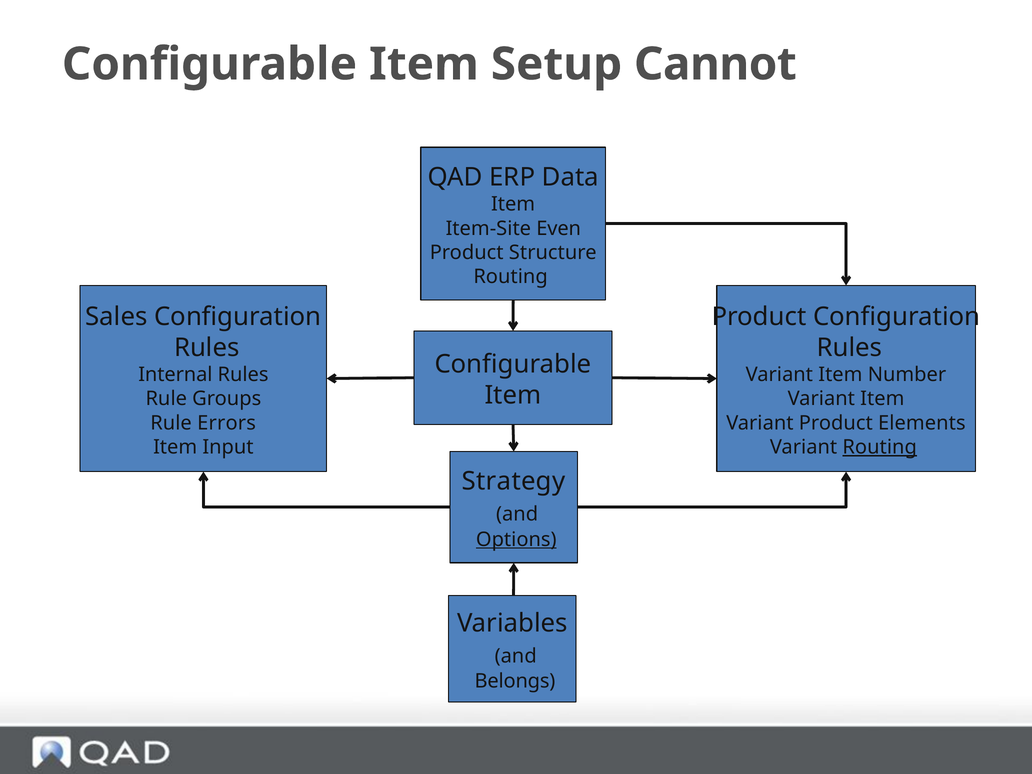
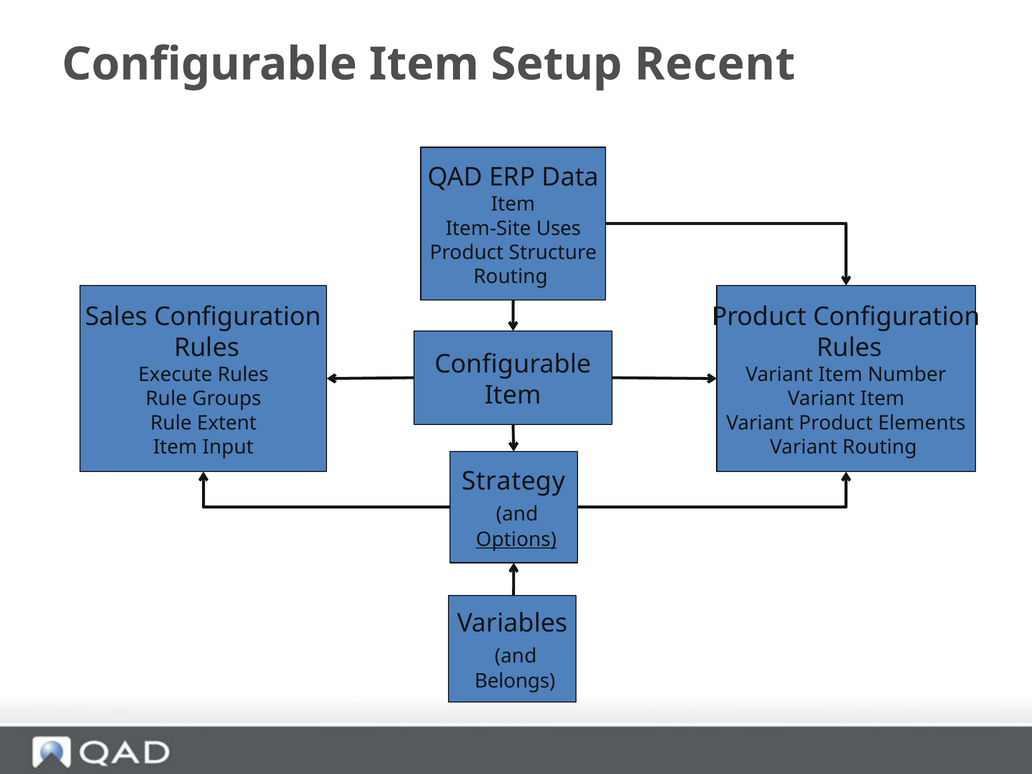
Cannot: Cannot -> Recent (715, 64)
Even: Even -> Uses (559, 228)
Internal: Internal -> Execute (175, 375)
Errors: Errors -> Extent (227, 423)
Routing underline: present -> none (880, 447)
